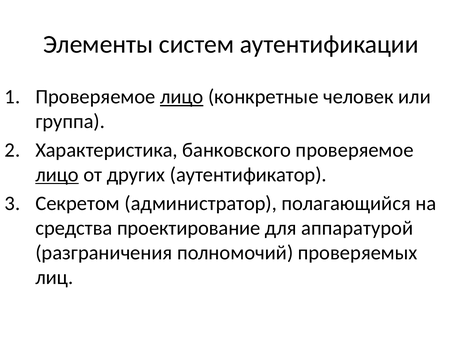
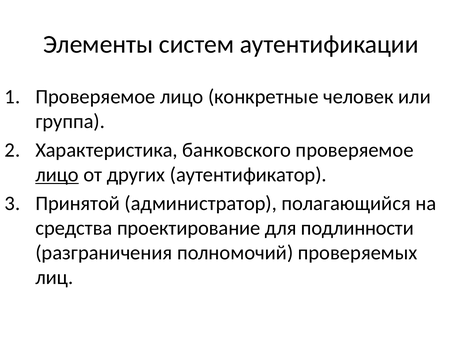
лицо underline: present -> none (182, 97)
Секретом: Секретом -> Принятой (78, 204)
аппаратурой: аппаратурой -> подлинности (357, 228)
